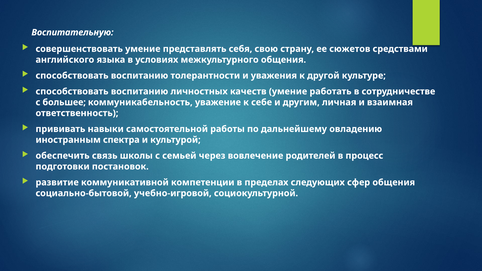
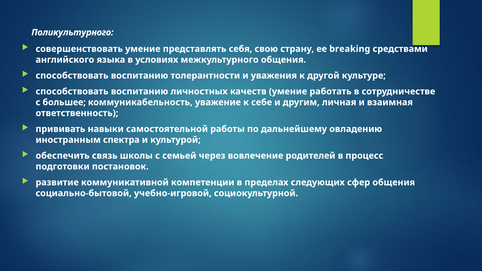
Воспитательную: Воспитательную -> Поликультурного (73, 32)
сюжетов: сюжетов -> breaking (350, 49)
